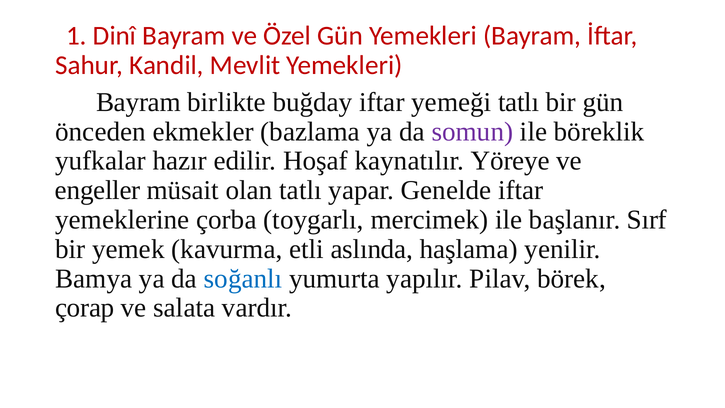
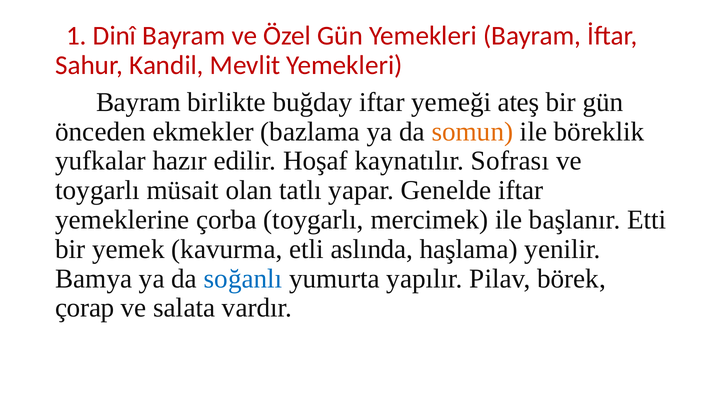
yemeği tatlı: tatlı -> ateş (519, 102)
somun colour: purple -> orange (472, 132)
Yöreye: Yöreye -> Sofrası (510, 161)
engeller: engeller -> toygarlı (98, 190)
Sırf: Sırf -> Etti (647, 220)
